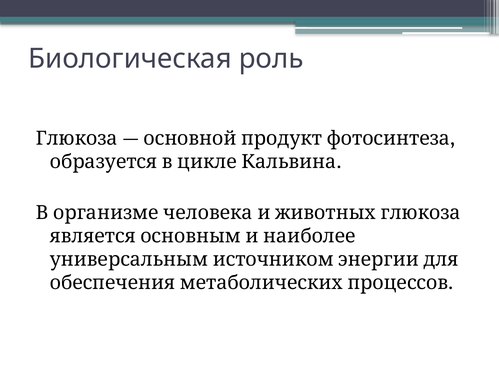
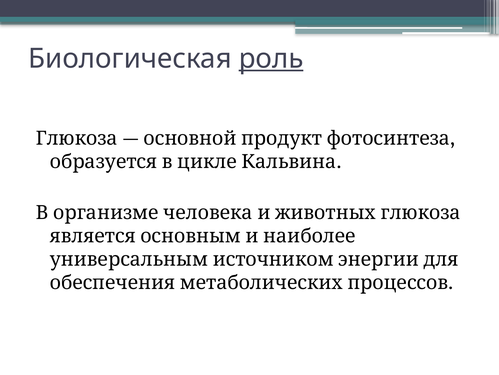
роль underline: none -> present (271, 59)
